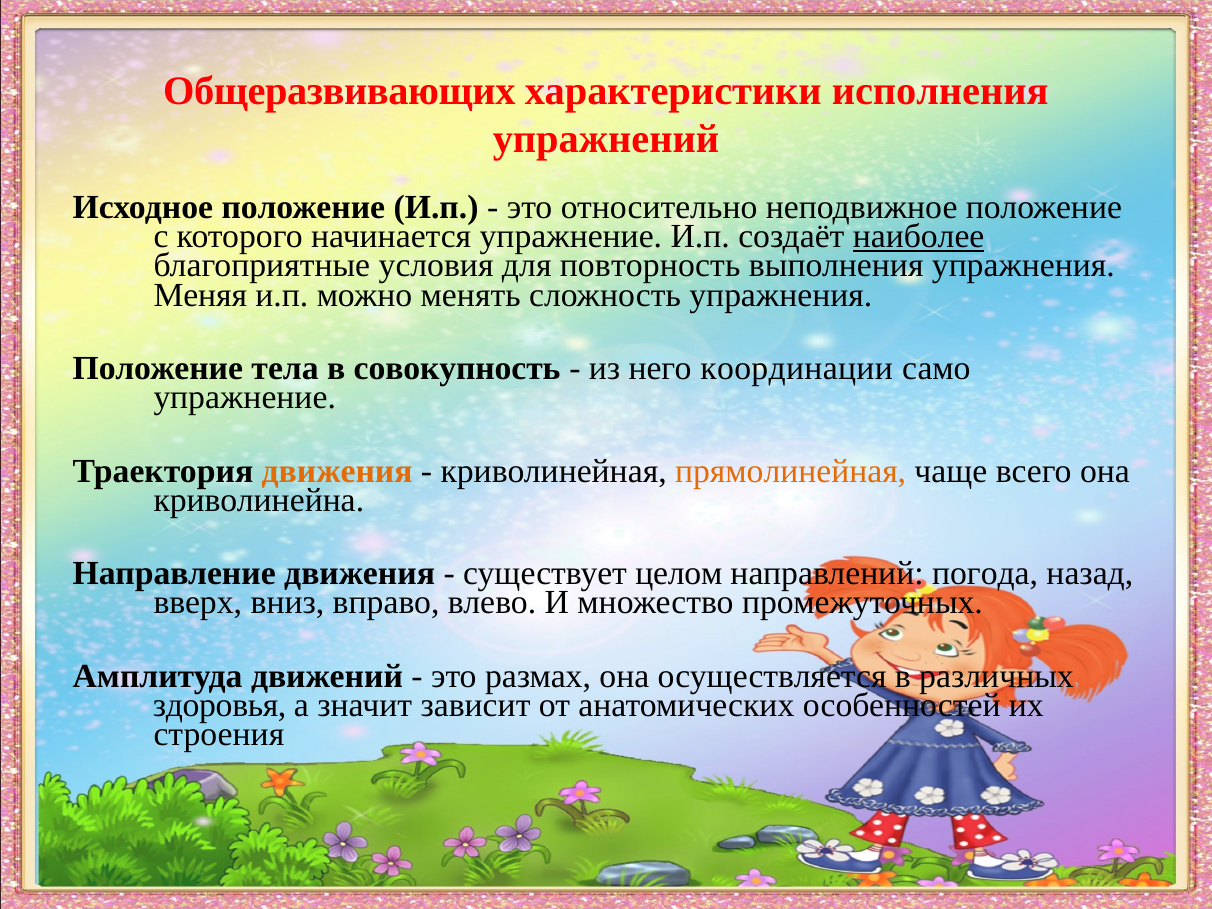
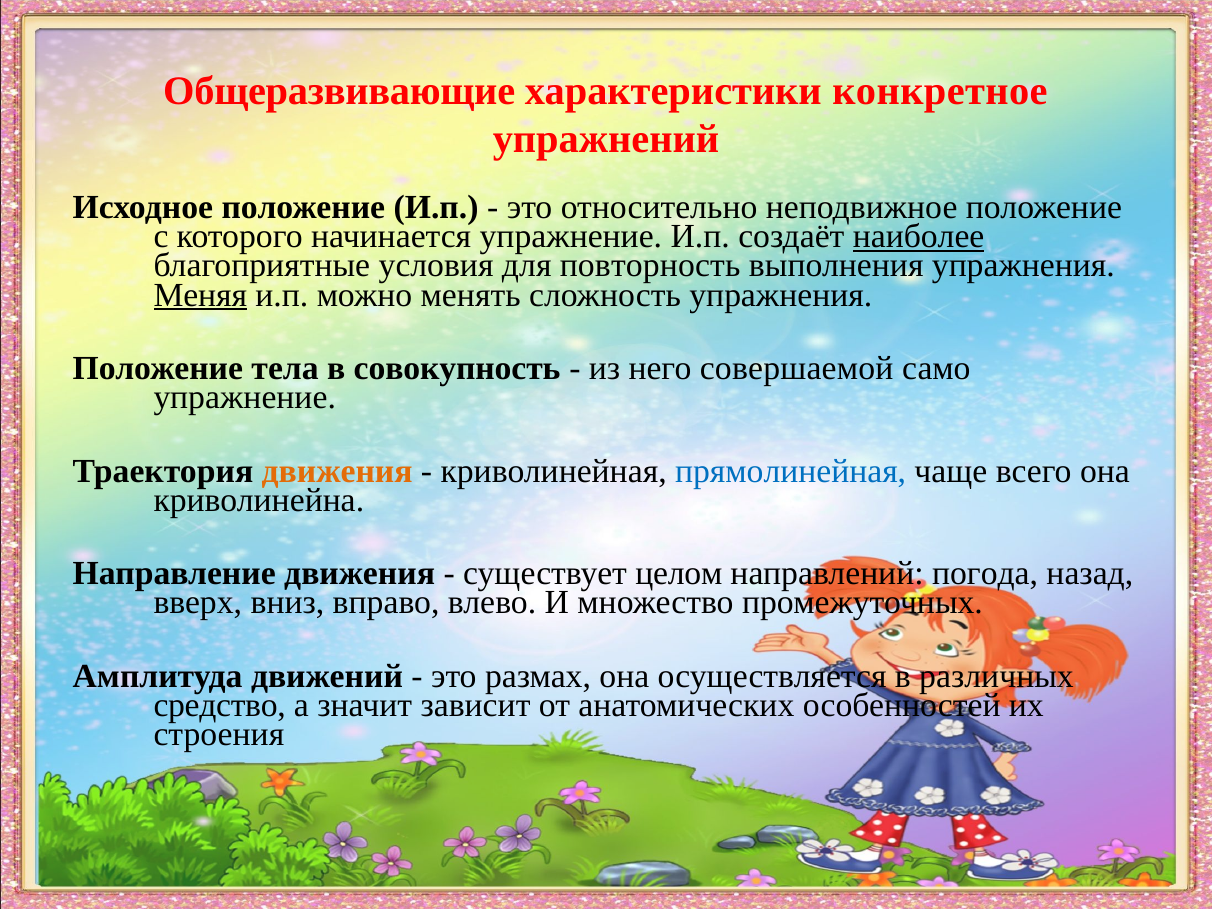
Общеразвивающих: Общеразвивающих -> Общеразвивающие (339, 91)
исполнения: исполнения -> конкретное (940, 91)
Меняя underline: none -> present (200, 295)
координации: координации -> совершаемой (797, 368)
прямолинейная colour: orange -> blue (791, 471)
здоровья: здоровья -> средство (220, 705)
